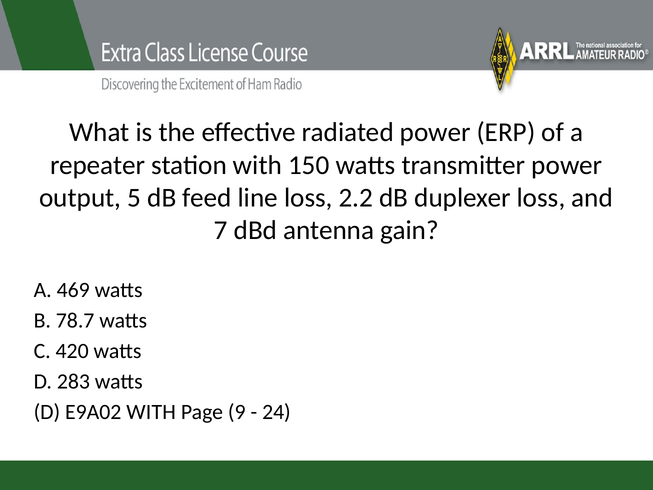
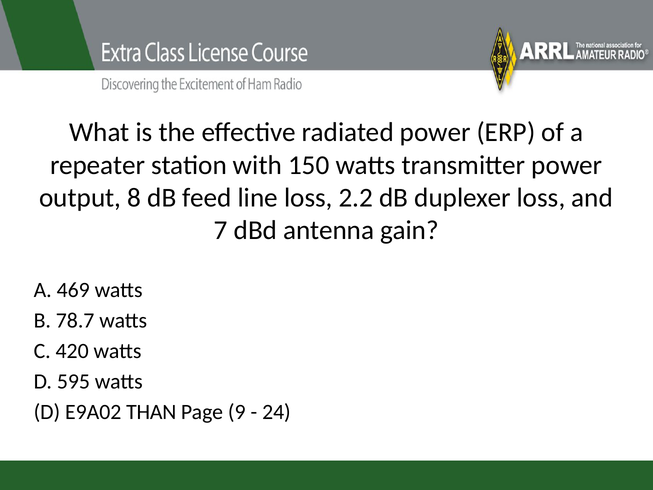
5: 5 -> 8 (134, 198)
283: 283 -> 595 (73, 381)
E9A02 WITH: WITH -> THAN (151, 412)
